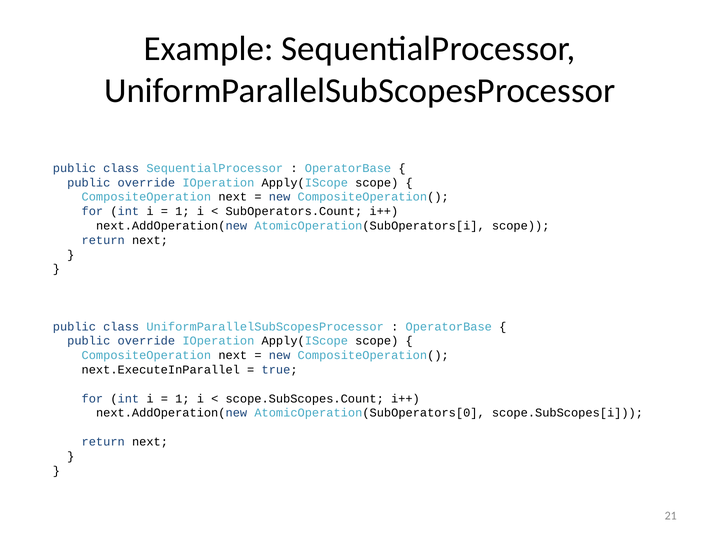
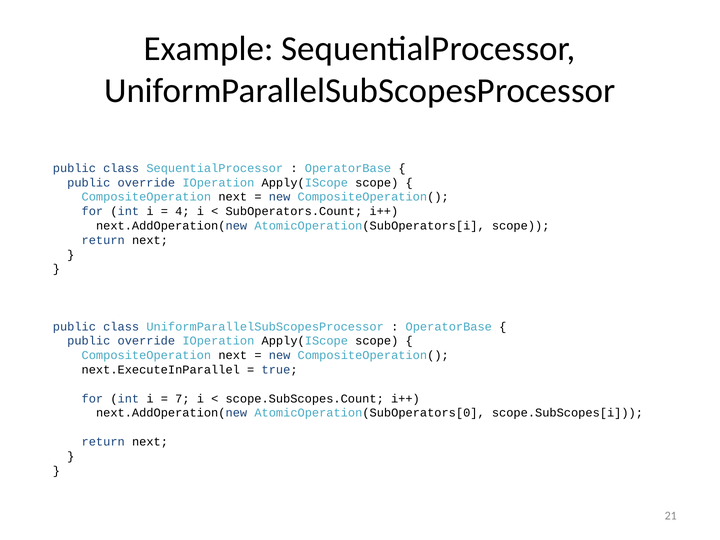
1: 1 -> 4 (182, 211)
1: 1 -> 7 (182, 399)
